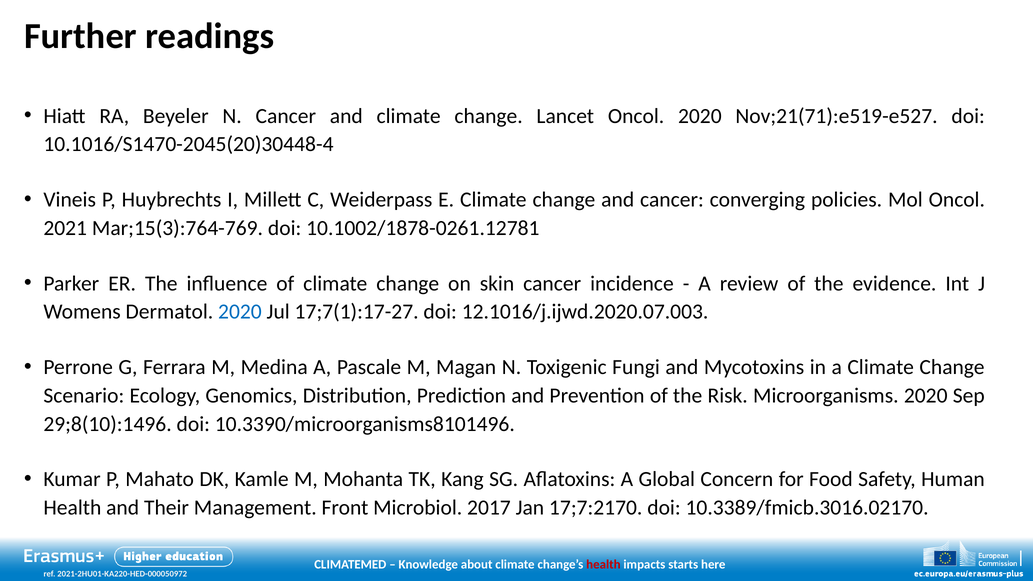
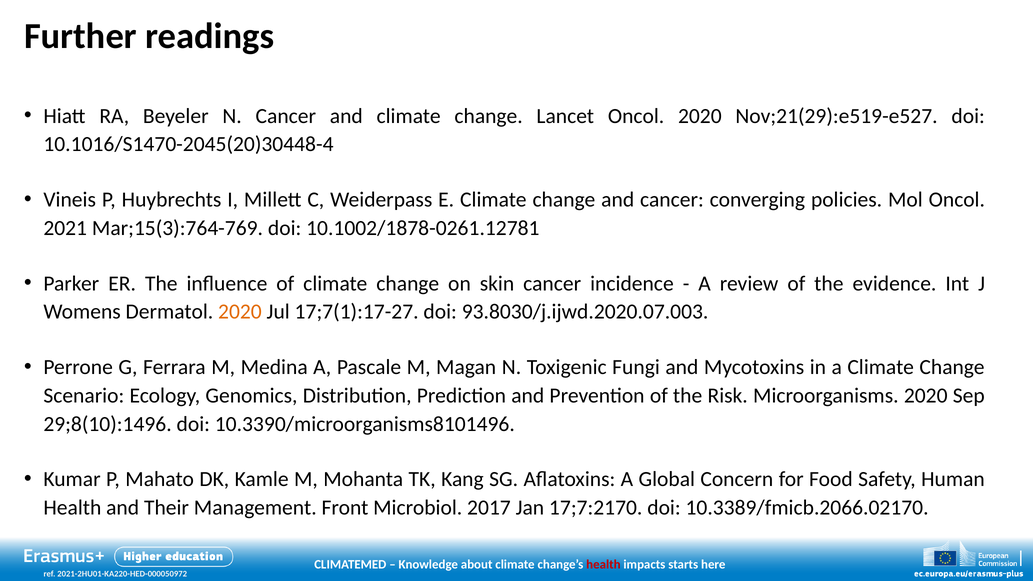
Nov;21(71):e519-e527: Nov;21(71):e519-e527 -> Nov;21(29):e519-e527 (837, 116)
2020 colour: blue -> orange (240, 312)
12.1016/j.ijwd.2020.07.003: 12.1016/j.ijwd.2020.07.003 -> 93.8030/j.ijwd.2020.07.003 (585, 312)
10.3389/fmicb.3016.02170: 10.3389/fmicb.3016.02170 -> 10.3389/fmicb.2066.02170 (807, 508)
